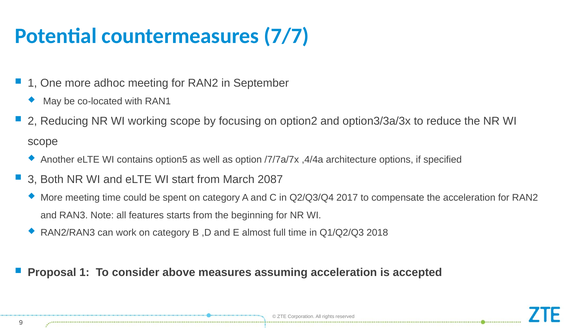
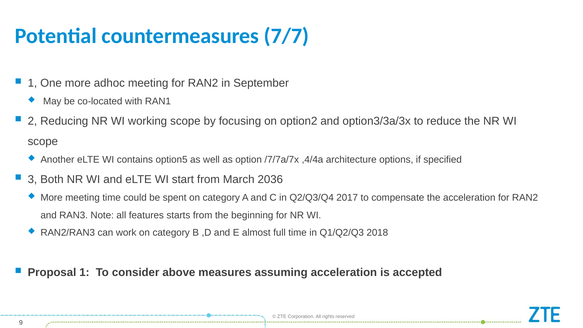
2087: 2087 -> 2036 (270, 179)
